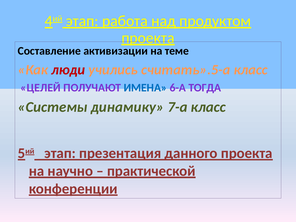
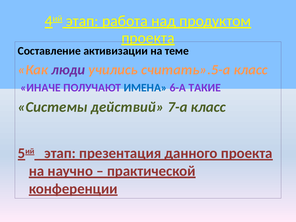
люди colour: red -> purple (68, 70)
ЦЕЛЕЙ: ЦЕЛЕЙ -> ИНАЧЕ (41, 88)
ТОГДА: ТОГДА -> ТАКИЕ (205, 88)
динамику: динамику -> действий (127, 107)
